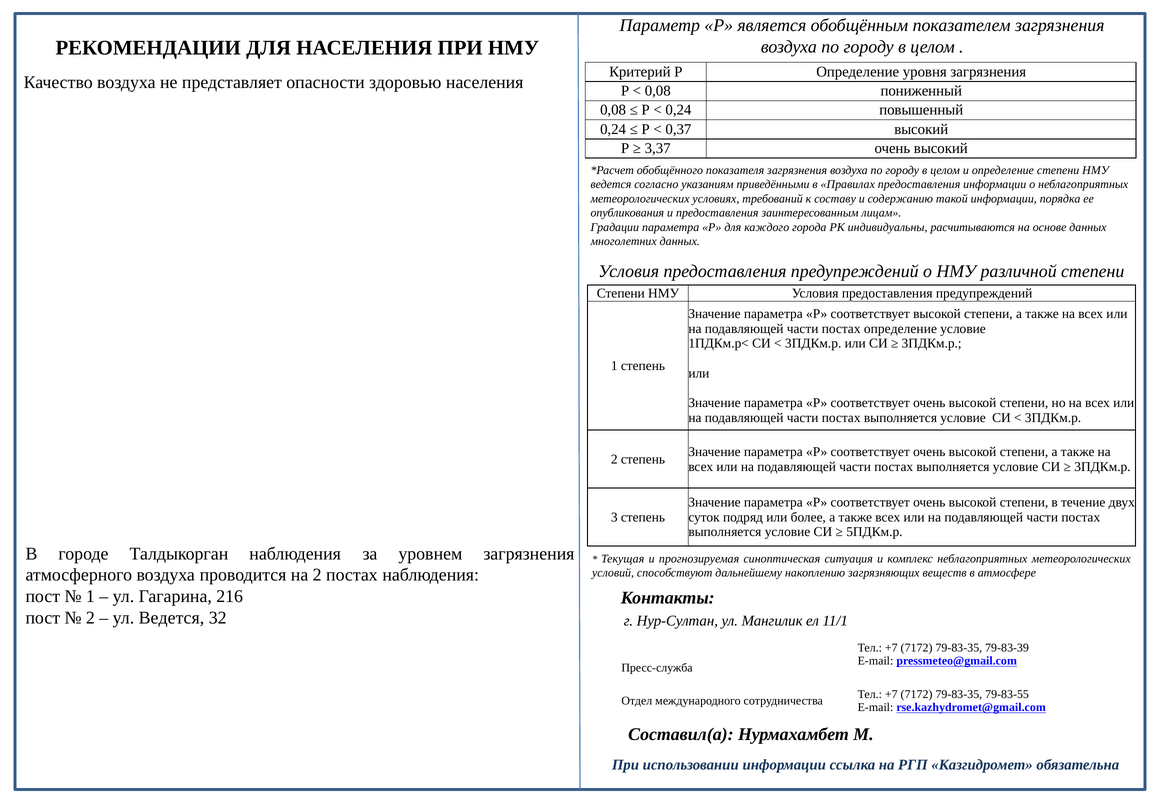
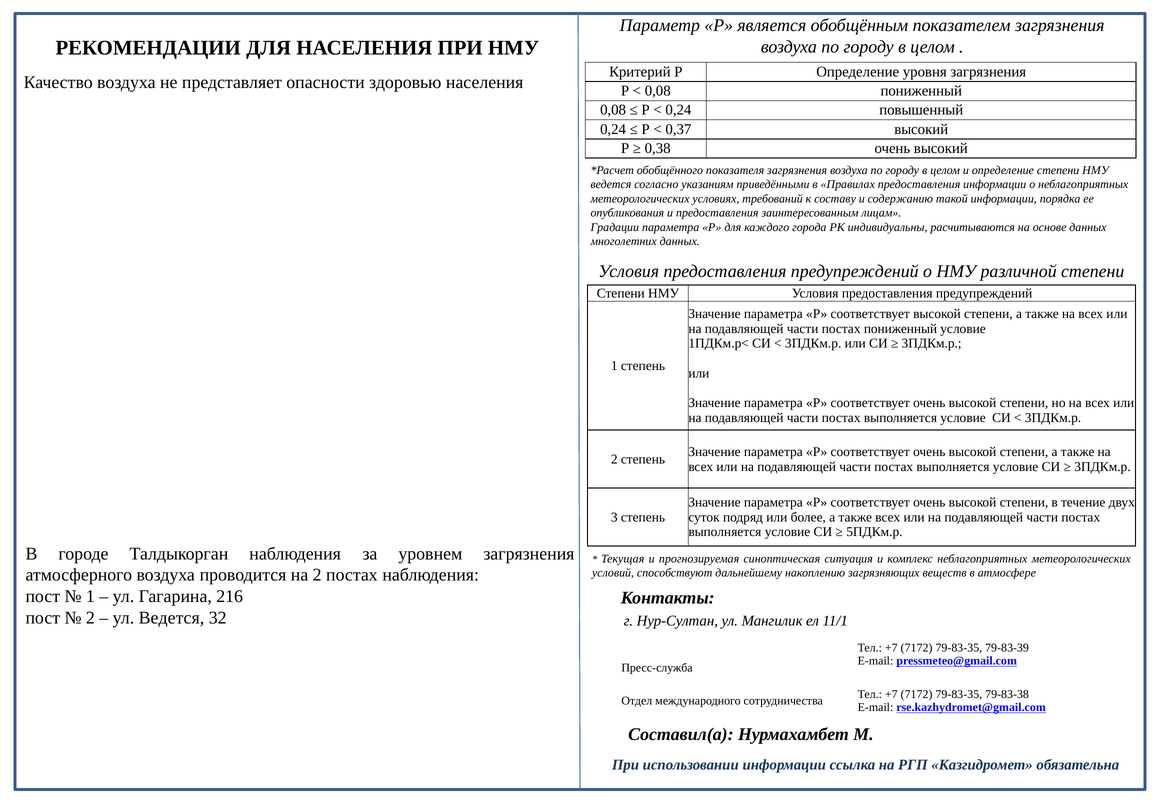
3,37: 3,37 -> 0,38 (658, 148)
постах определение: определение -> пониженный (901, 329)
79-83-55: 79-83-55 -> 79-83-38 (1007, 694)
